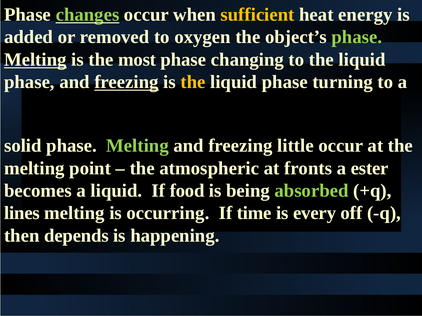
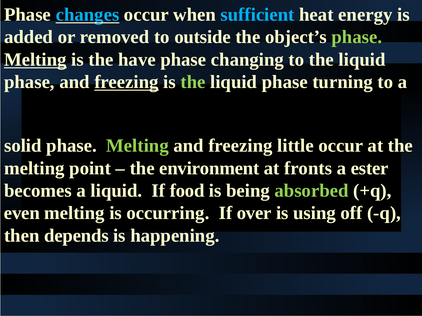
changes colour: light green -> light blue (88, 15)
sufficient colour: yellow -> light blue (258, 15)
oxygen: oxygen -> outside (203, 37)
most: most -> have (137, 60)
the colour: yellow -> light green (193, 82)
atmospheric: atmospheric -> environment (209, 168)
lines: lines -> even (22, 213)
time: time -> over (254, 213)
every: every -> using (314, 213)
